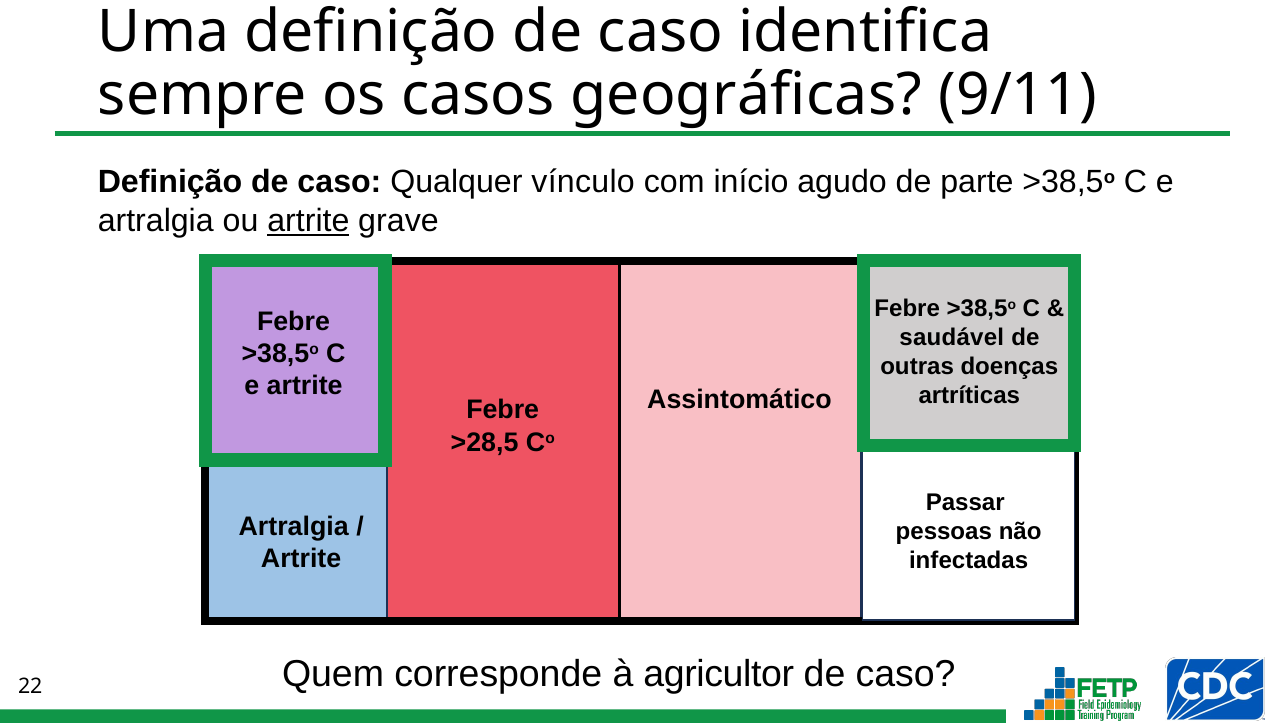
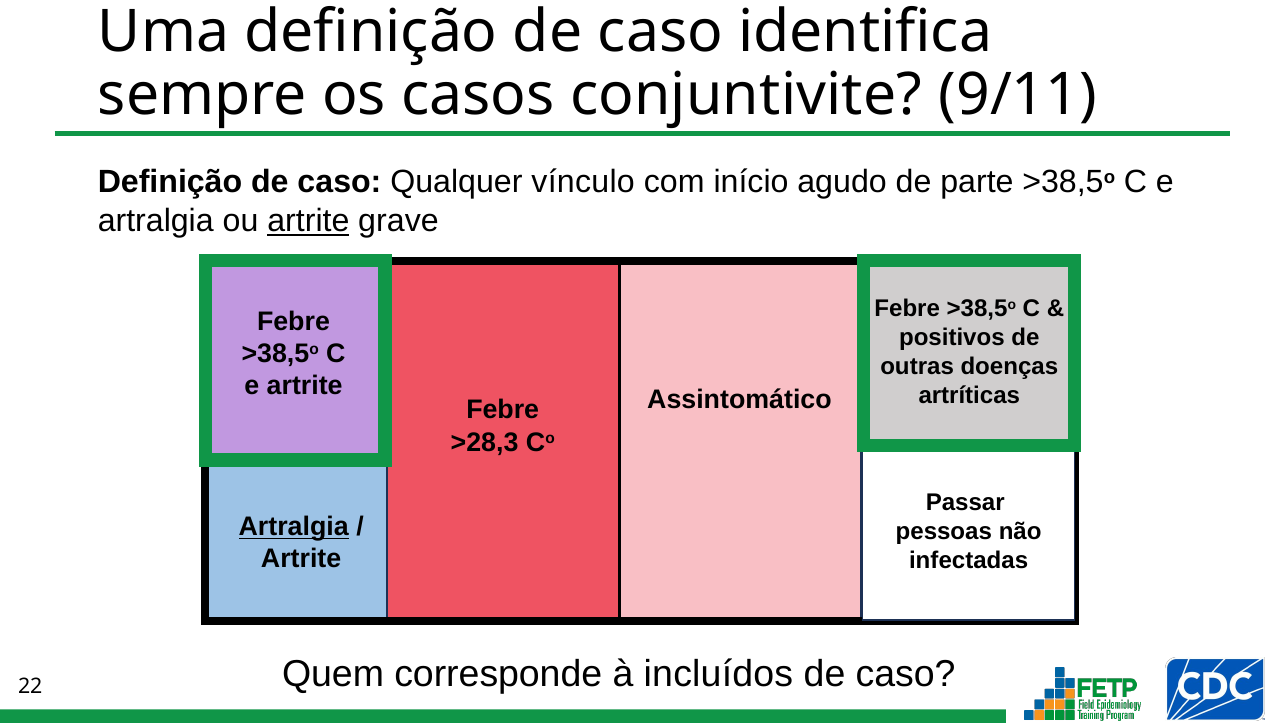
geográficas: geográficas -> conjuntivite (746, 96)
saudável: saudável -> positivos (952, 337)
>28,5: >28,5 -> >28,3 (485, 442)
Artralgia underline: none -> present (294, 527)
agricultor: agricultor -> incluídos (718, 674)
